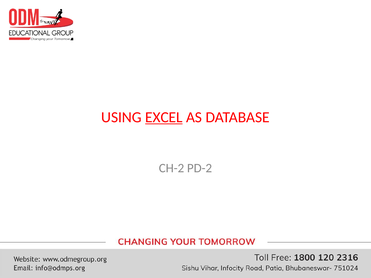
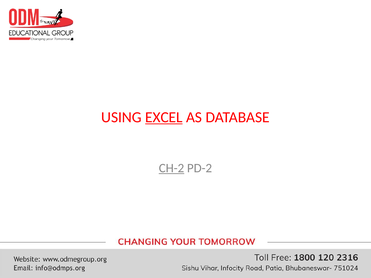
CH-2 underline: none -> present (172, 168)
